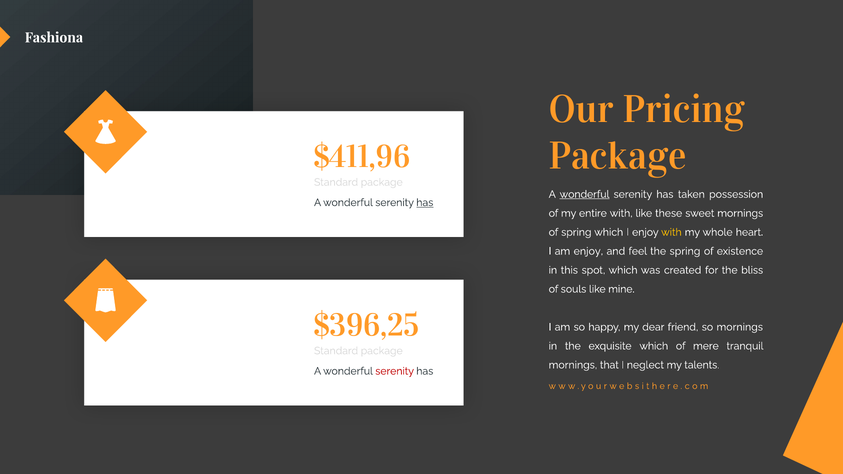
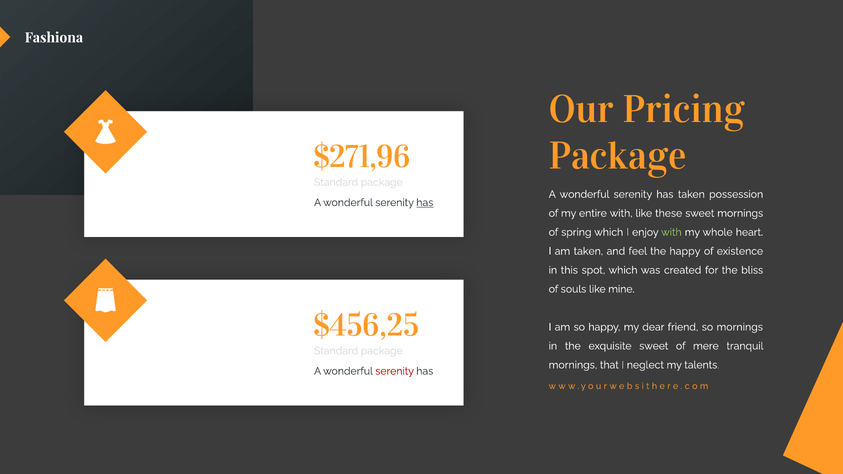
$411,96: $411,96 -> $271,96 (362, 157)
wonderful underline: present -> none (585, 194)
with colour: yellow -> light green (671, 232)
am enjoy: enjoy -> taken (588, 251)
the spring: spring -> happy (685, 251)
$396,25: $396,25 -> $456,25 (367, 326)
exquisite which: which -> sweet (654, 346)
